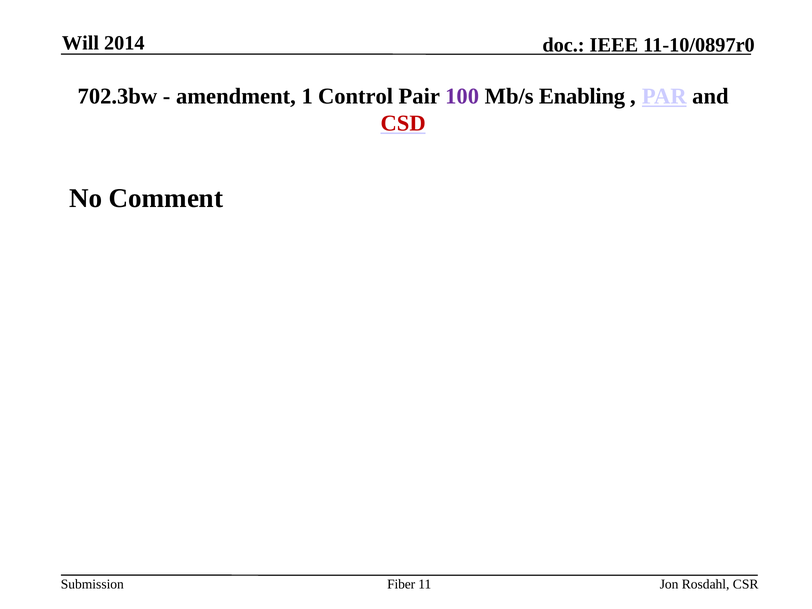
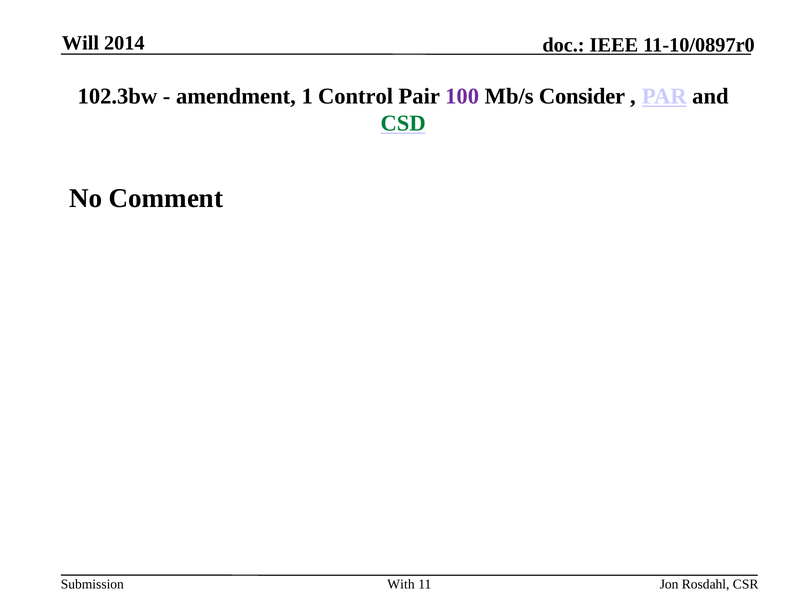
702.3bw: 702.3bw -> 102.3bw (117, 96)
Enabling: Enabling -> Consider (582, 96)
CSD colour: red -> green (403, 123)
Fiber: Fiber -> With (401, 584)
